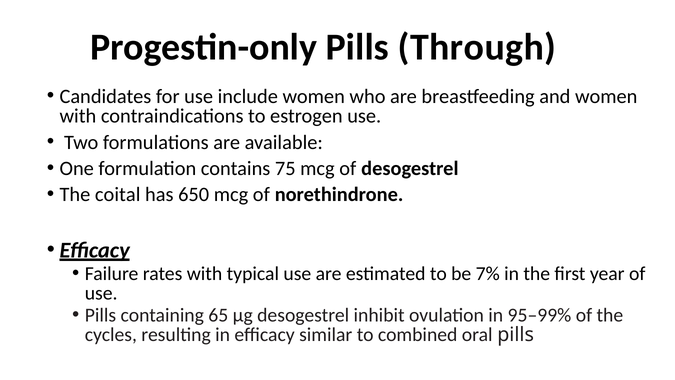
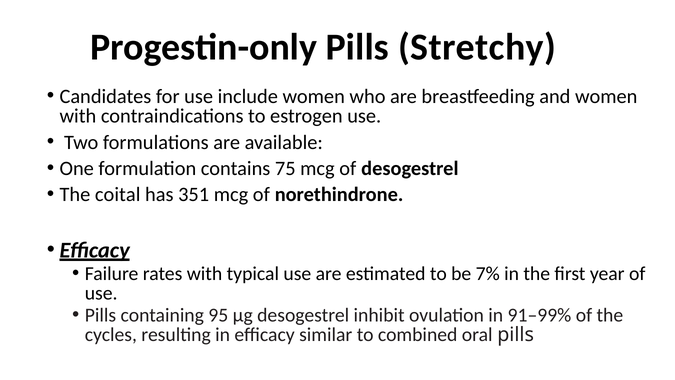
Through: Through -> Stretchy (477, 47)
650: 650 -> 351 (194, 194)
65: 65 -> 95 (218, 315)
95–99%: 95–99% -> 91–99% (539, 315)
